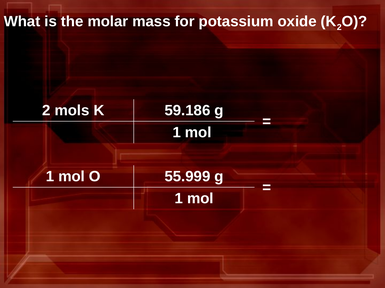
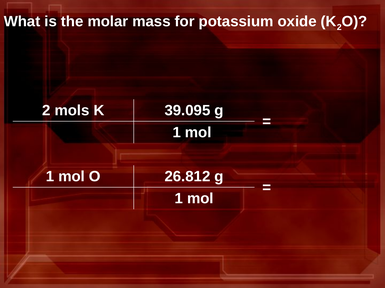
59.186: 59.186 -> 39.095 (187, 111)
55.999: 55.999 -> 26.812 (187, 177)
